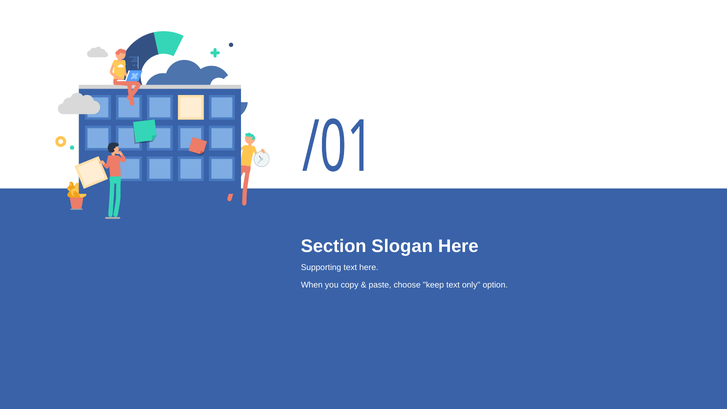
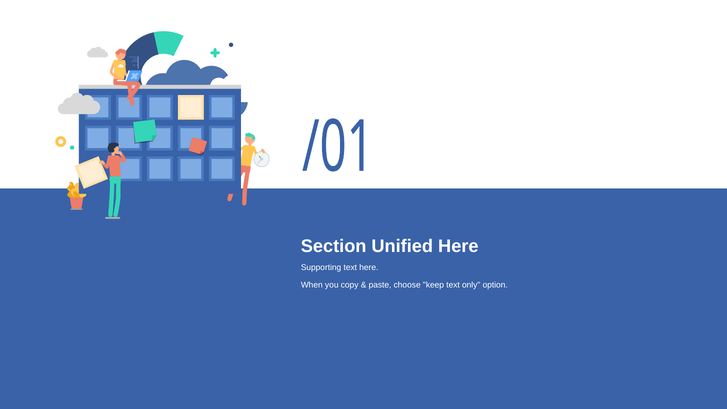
Slogan: Slogan -> Unified (402, 246)
